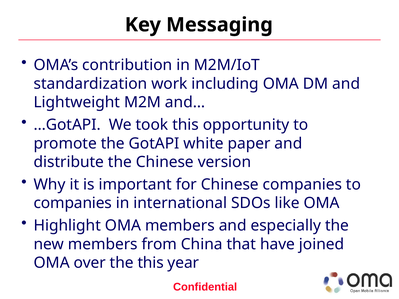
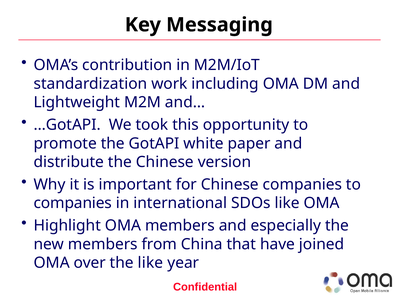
the this: this -> like (150, 263)
